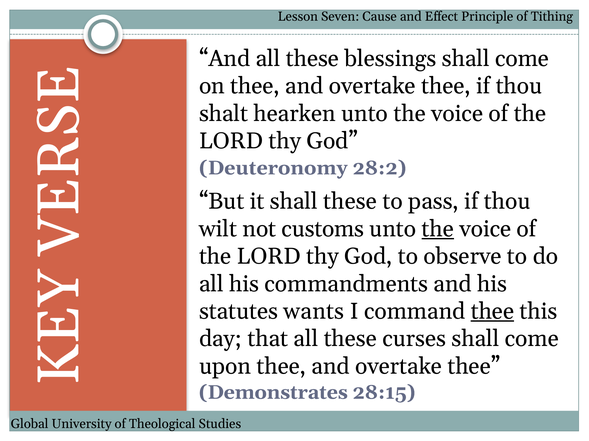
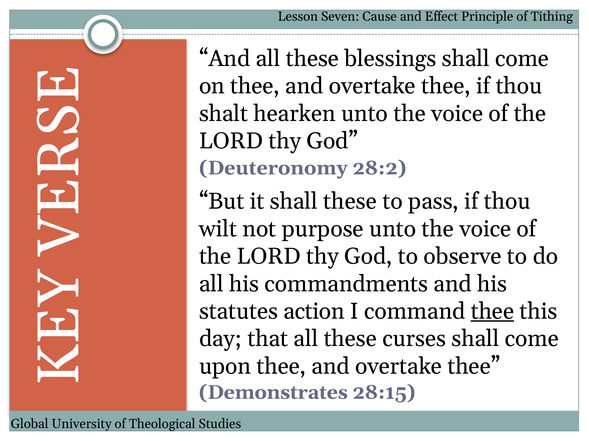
customs: customs -> purpose (323, 229)
the underline: present -> none (438, 229)
wants: wants -> action (314, 312)
